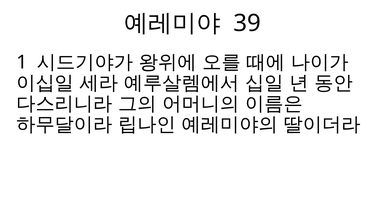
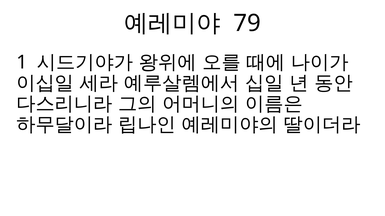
39: 39 -> 79 (247, 23)
